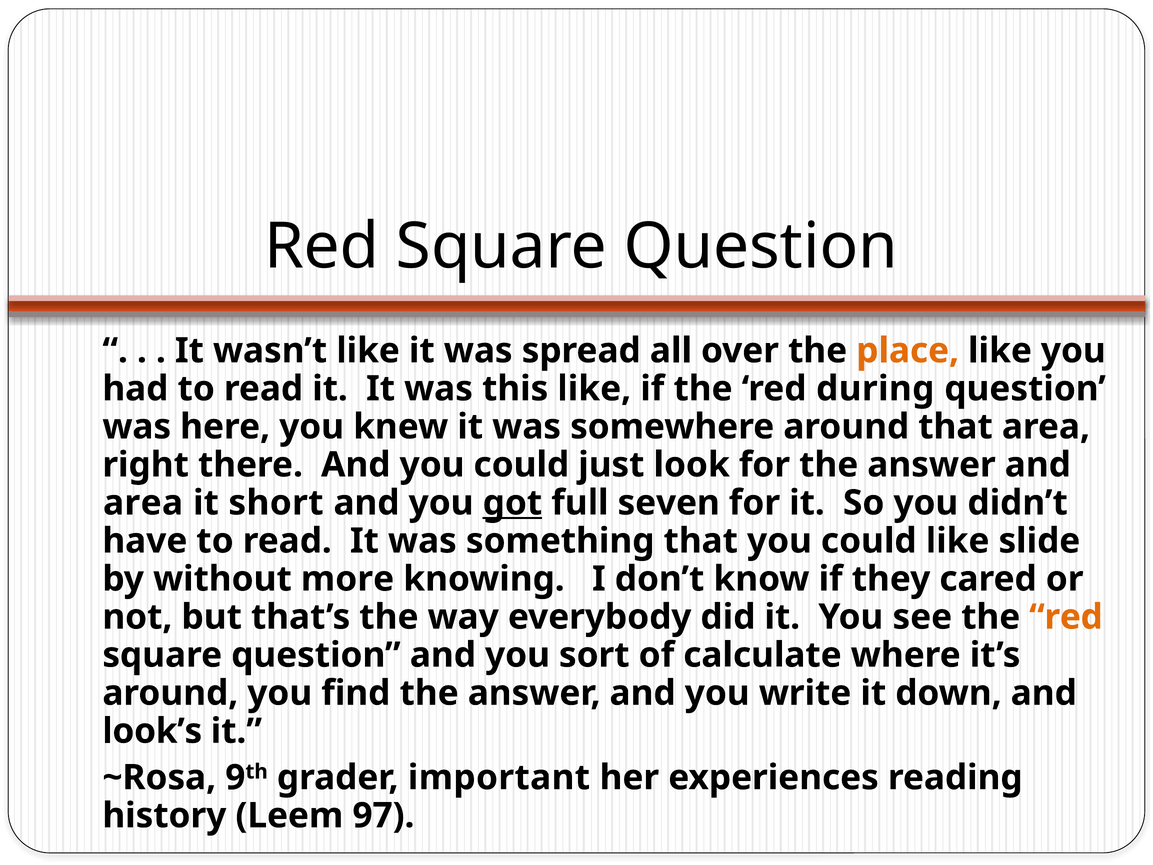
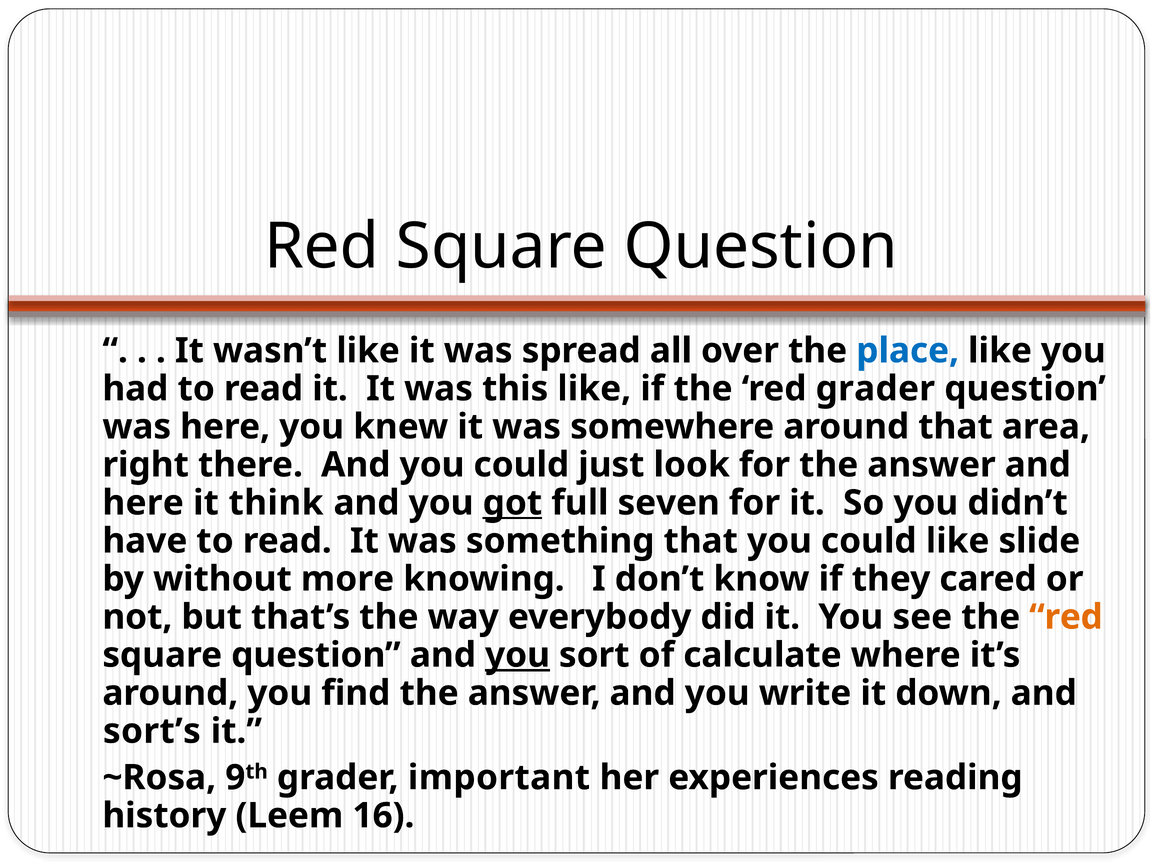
place colour: orange -> blue (908, 351)
red during: during -> grader (875, 389)
area: area -> here (143, 503)
short: short -> think (276, 503)
you underline: none -> present (518, 655)
look’s: look’s -> sort’s (152, 731)
97: 97 -> 16 (383, 815)
